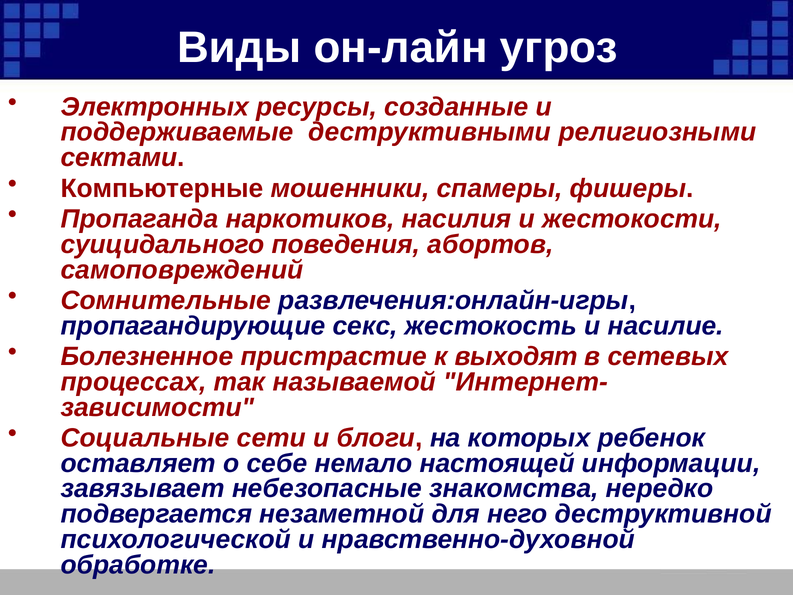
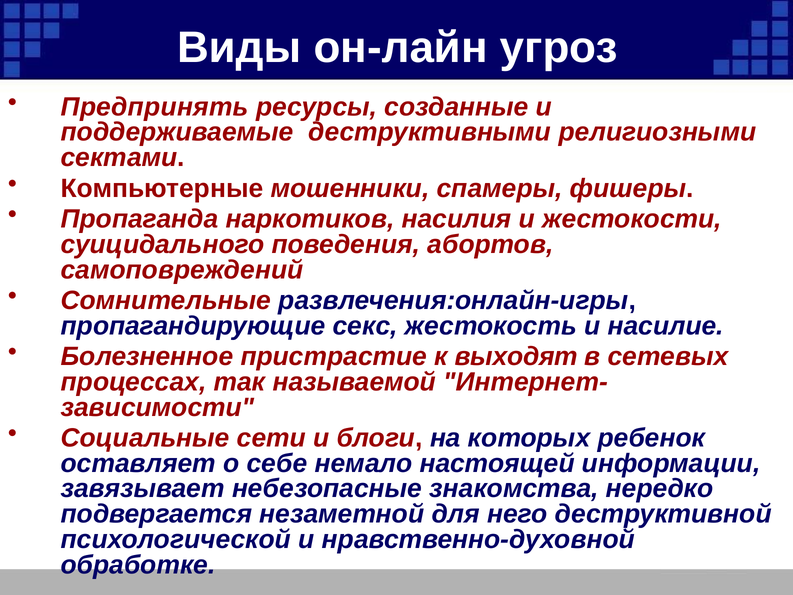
Электронных: Электронных -> Предпринять (155, 107)
